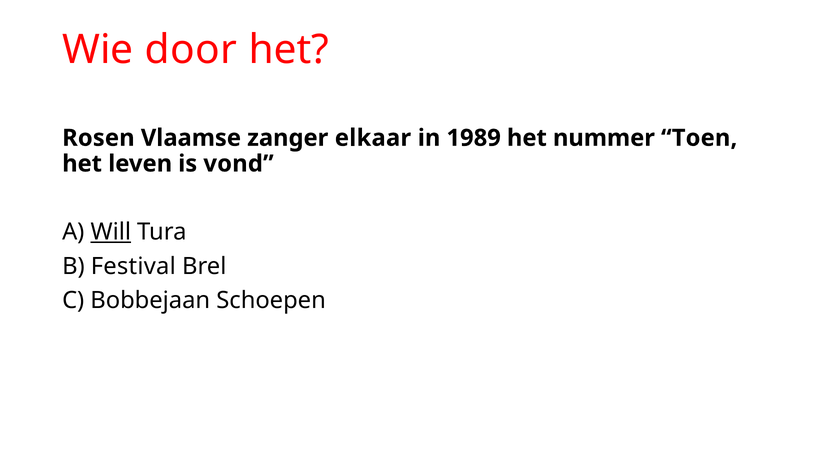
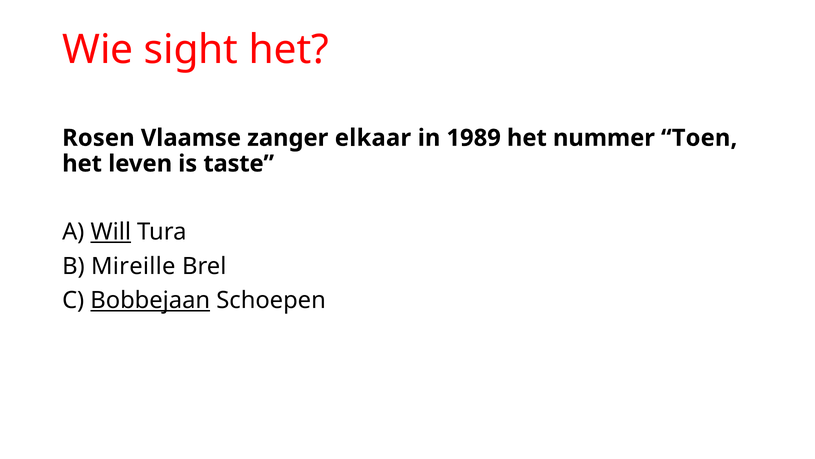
door: door -> sight (191, 50)
vond: vond -> taste (239, 163)
Festival: Festival -> Mireille (133, 266)
Bobbejaan underline: none -> present (150, 300)
